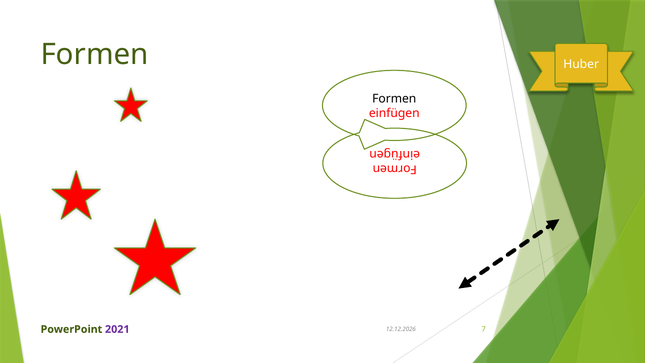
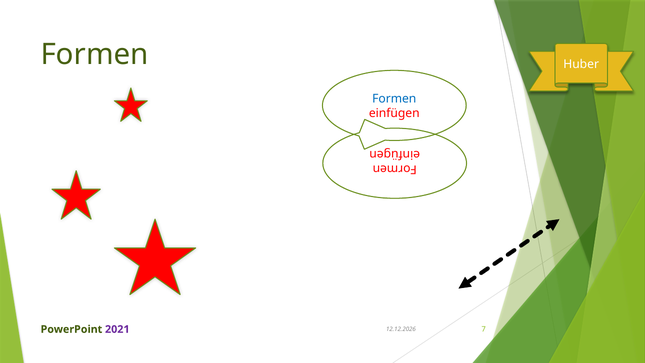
Formen colour: black -> blue (394, 99)
